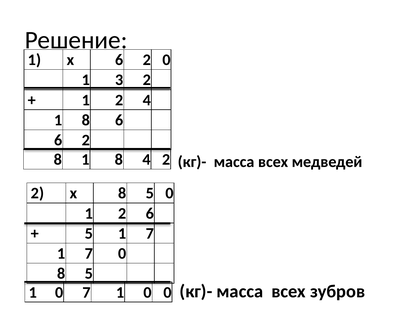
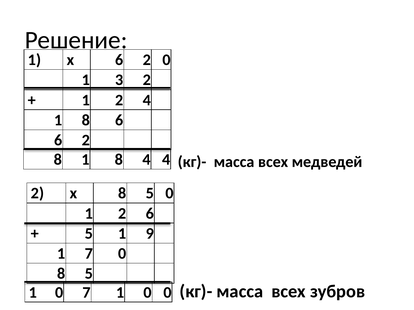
4 2: 2 -> 4 (166, 160)
5 1 7: 7 -> 9 (150, 234)
